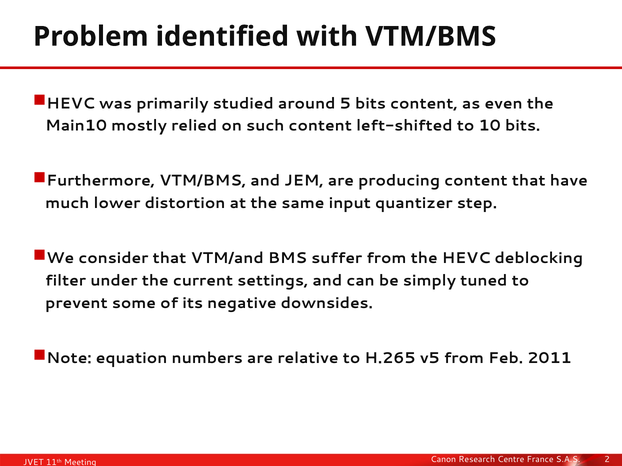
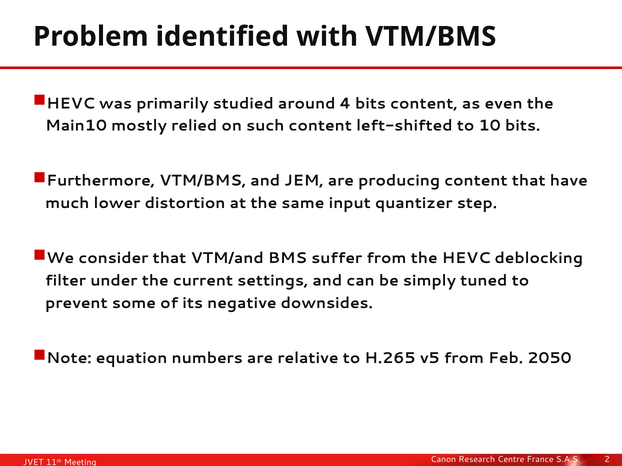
5: 5 -> 4 (345, 104)
2011: 2011 -> 2050 (550, 358)
